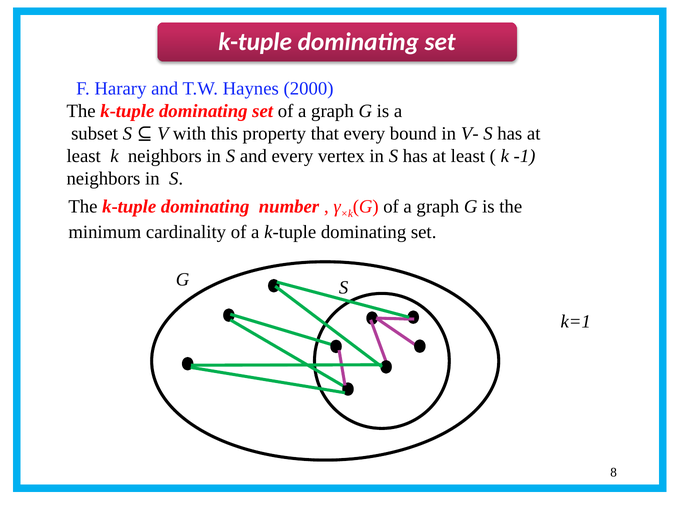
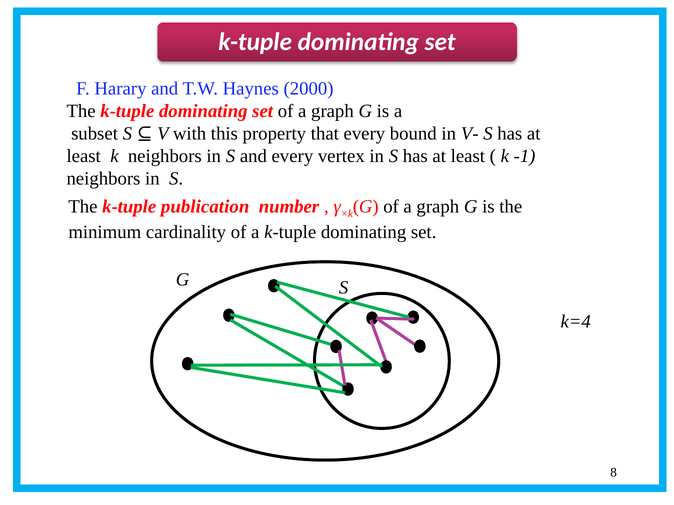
dominating: dominating -> publication (205, 207)
k=1: k=1 -> k=4 (576, 322)
